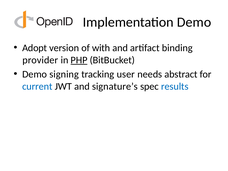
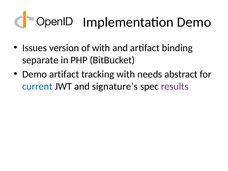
Adopt: Adopt -> Issues (35, 48)
provider: provider -> separate (40, 60)
PHP underline: present -> none (79, 60)
Demo signing: signing -> artifact (64, 74)
tracking user: user -> with (126, 74)
results colour: blue -> purple (175, 86)
